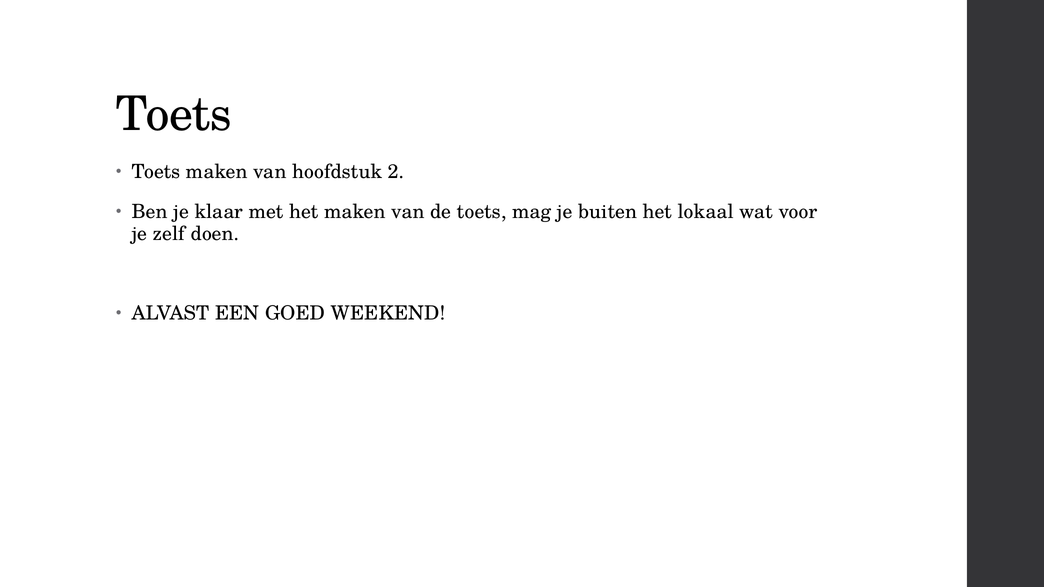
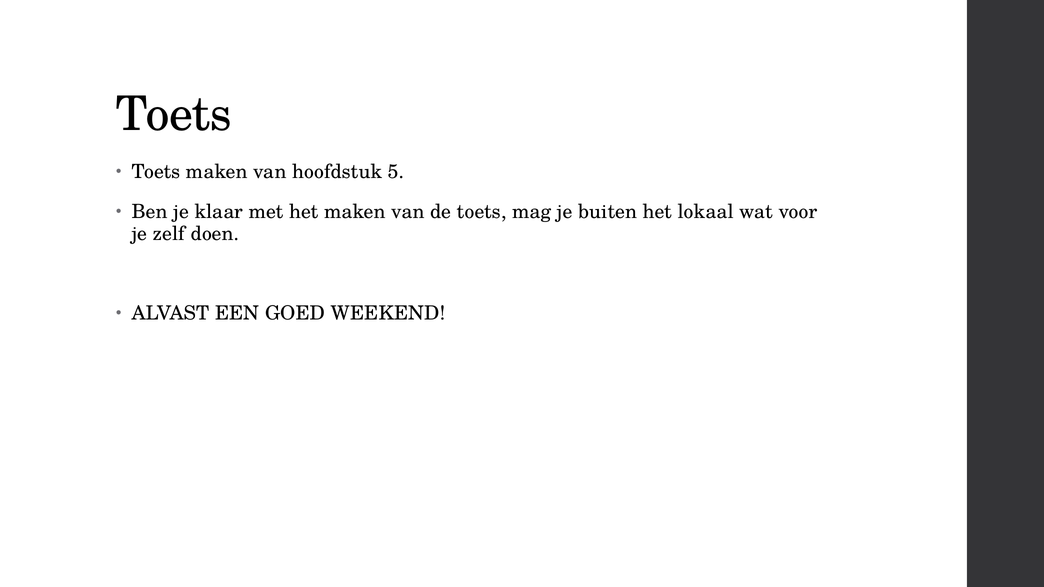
2: 2 -> 5 (396, 172)
